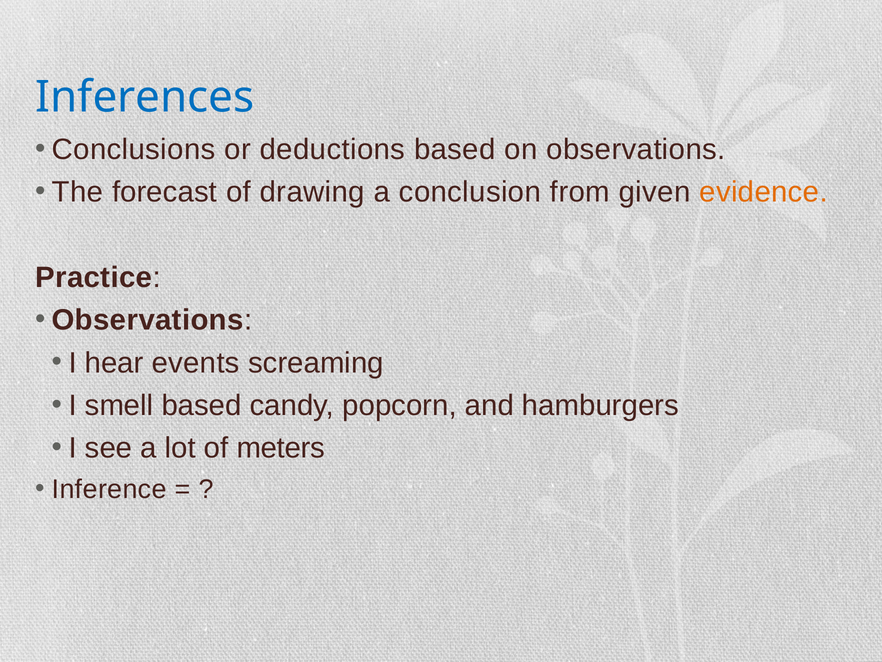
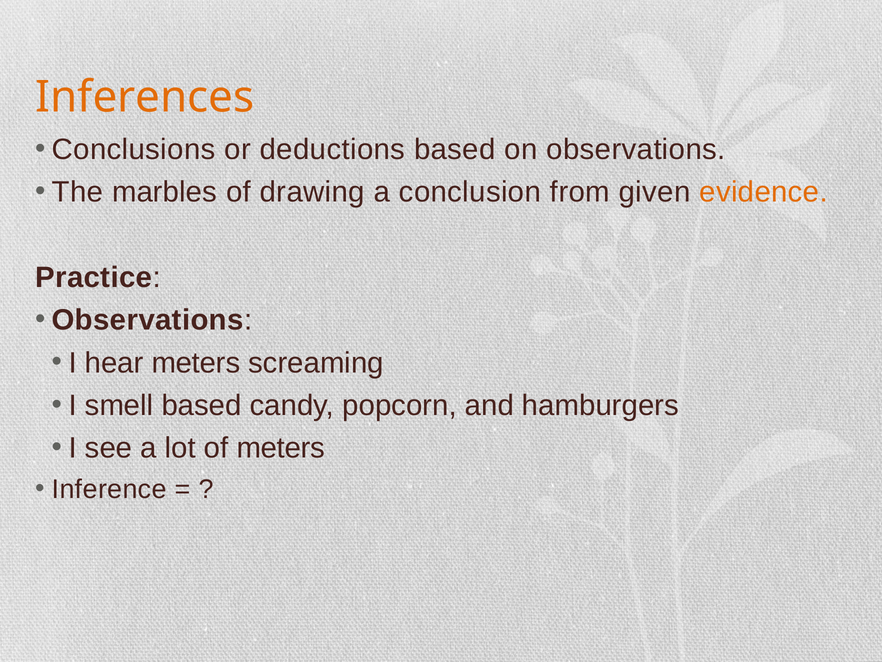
Inferences colour: blue -> orange (145, 97)
forecast: forecast -> marbles (165, 192)
hear events: events -> meters (196, 363)
